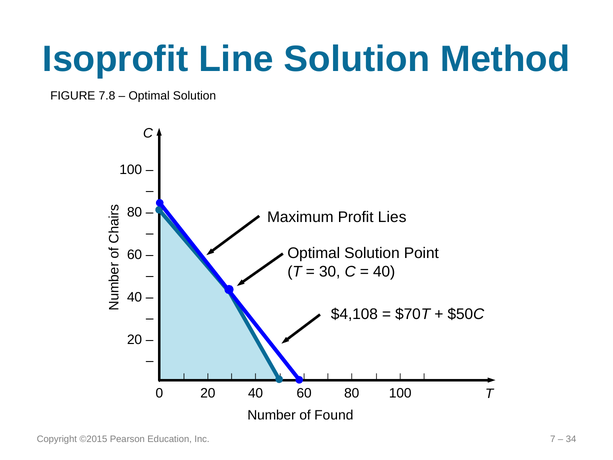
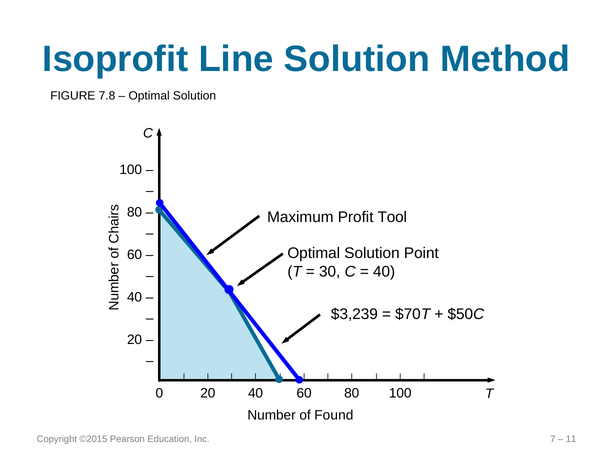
Lies: Lies -> Tool (392, 217)
$4,108: $4,108 -> $3,239 (354, 314)
34: 34 -> 11 (571, 439)
